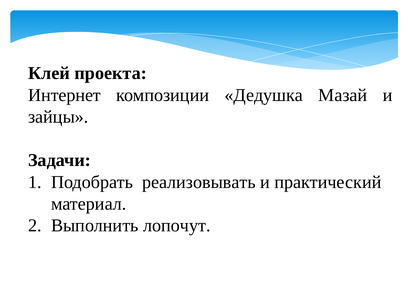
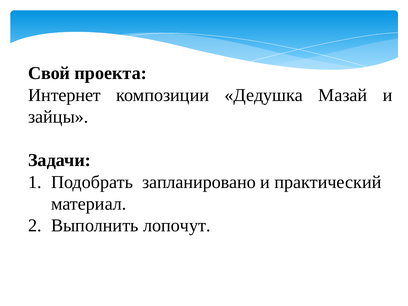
Клей: Клей -> Свой (49, 73)
реализовывать: реализовывать -> запланировано (199, 182)
